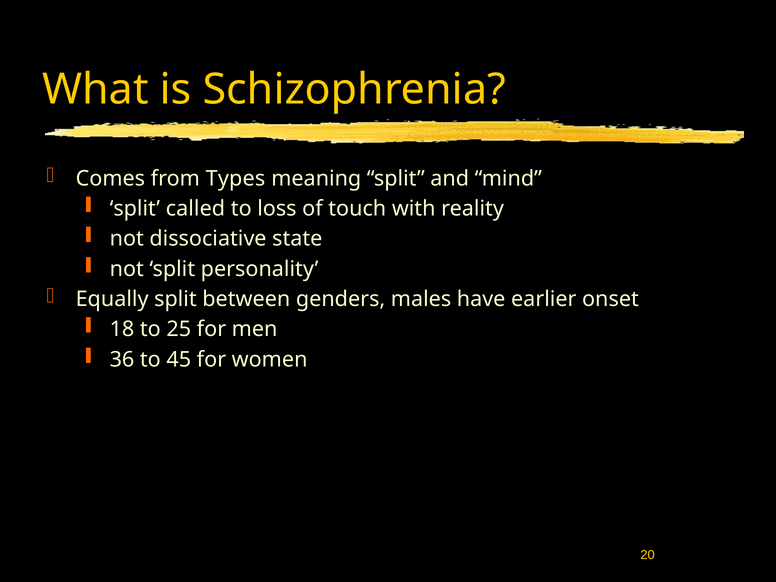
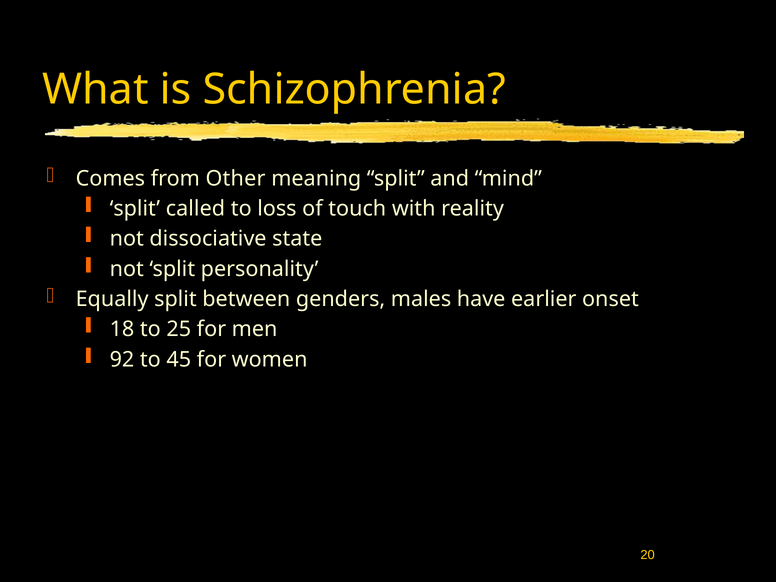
Types: Types -> Other (235, 178)
36: 36 -> 92 (122, 360)
